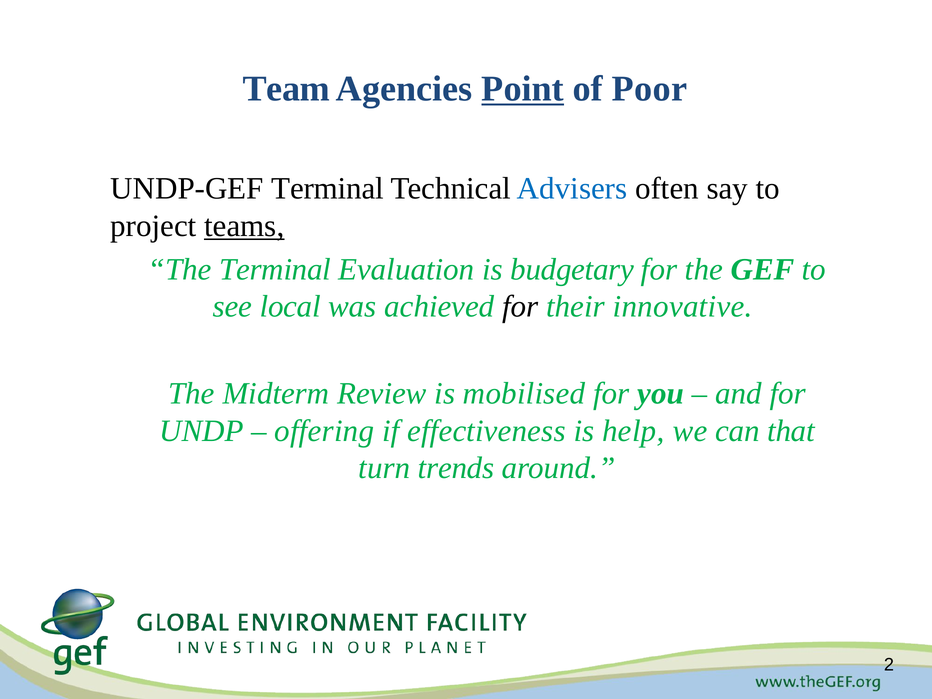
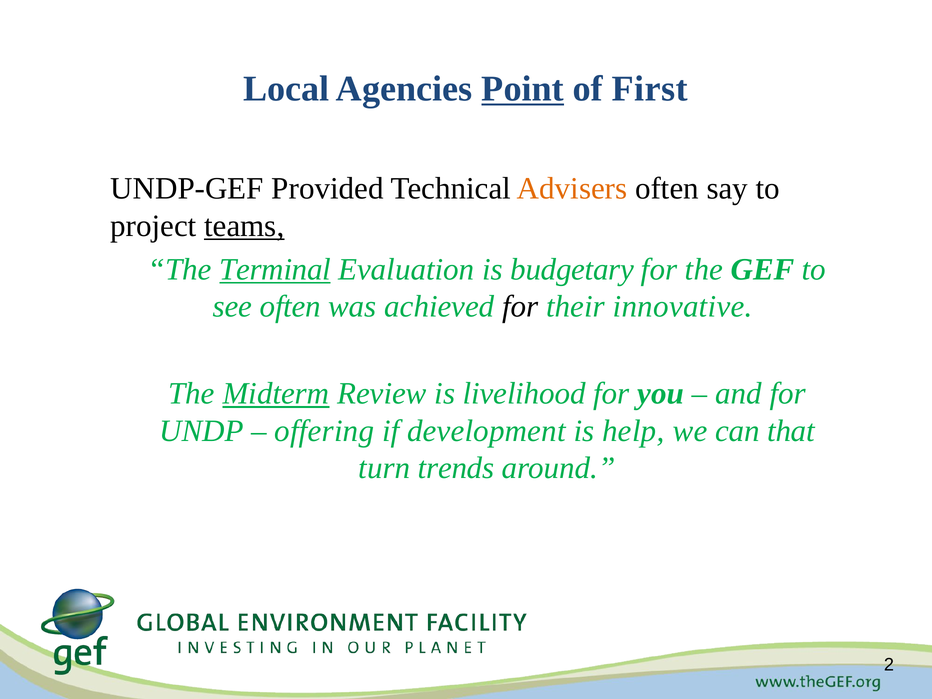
Team: Team -> Local (286, 89)
Poor: Poor -> First (650, 89)
UNDP-GEF Terminal: Terminal -> Provided (328, 189)
Advisers colour: blue -> orange (572, 189)
Terminal underline: none -> present (275, 269)
see local: local -> often (290, 307)
Midterm underline: none -> present (276, 394)
mobilised: mobilised -> livelihood (524, 394)
effectiveness: effectiveness -> development (486, 431)
